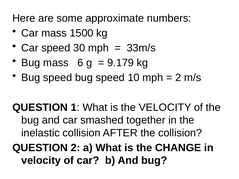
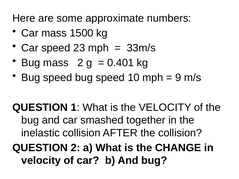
30: 30 -> 23 (79, 48)
mass 6: 6 -> 2 (80, 63)
9.179: 9.179 -> 0.401 (121, 63)
2: 2 -> 9 (178, 78)
